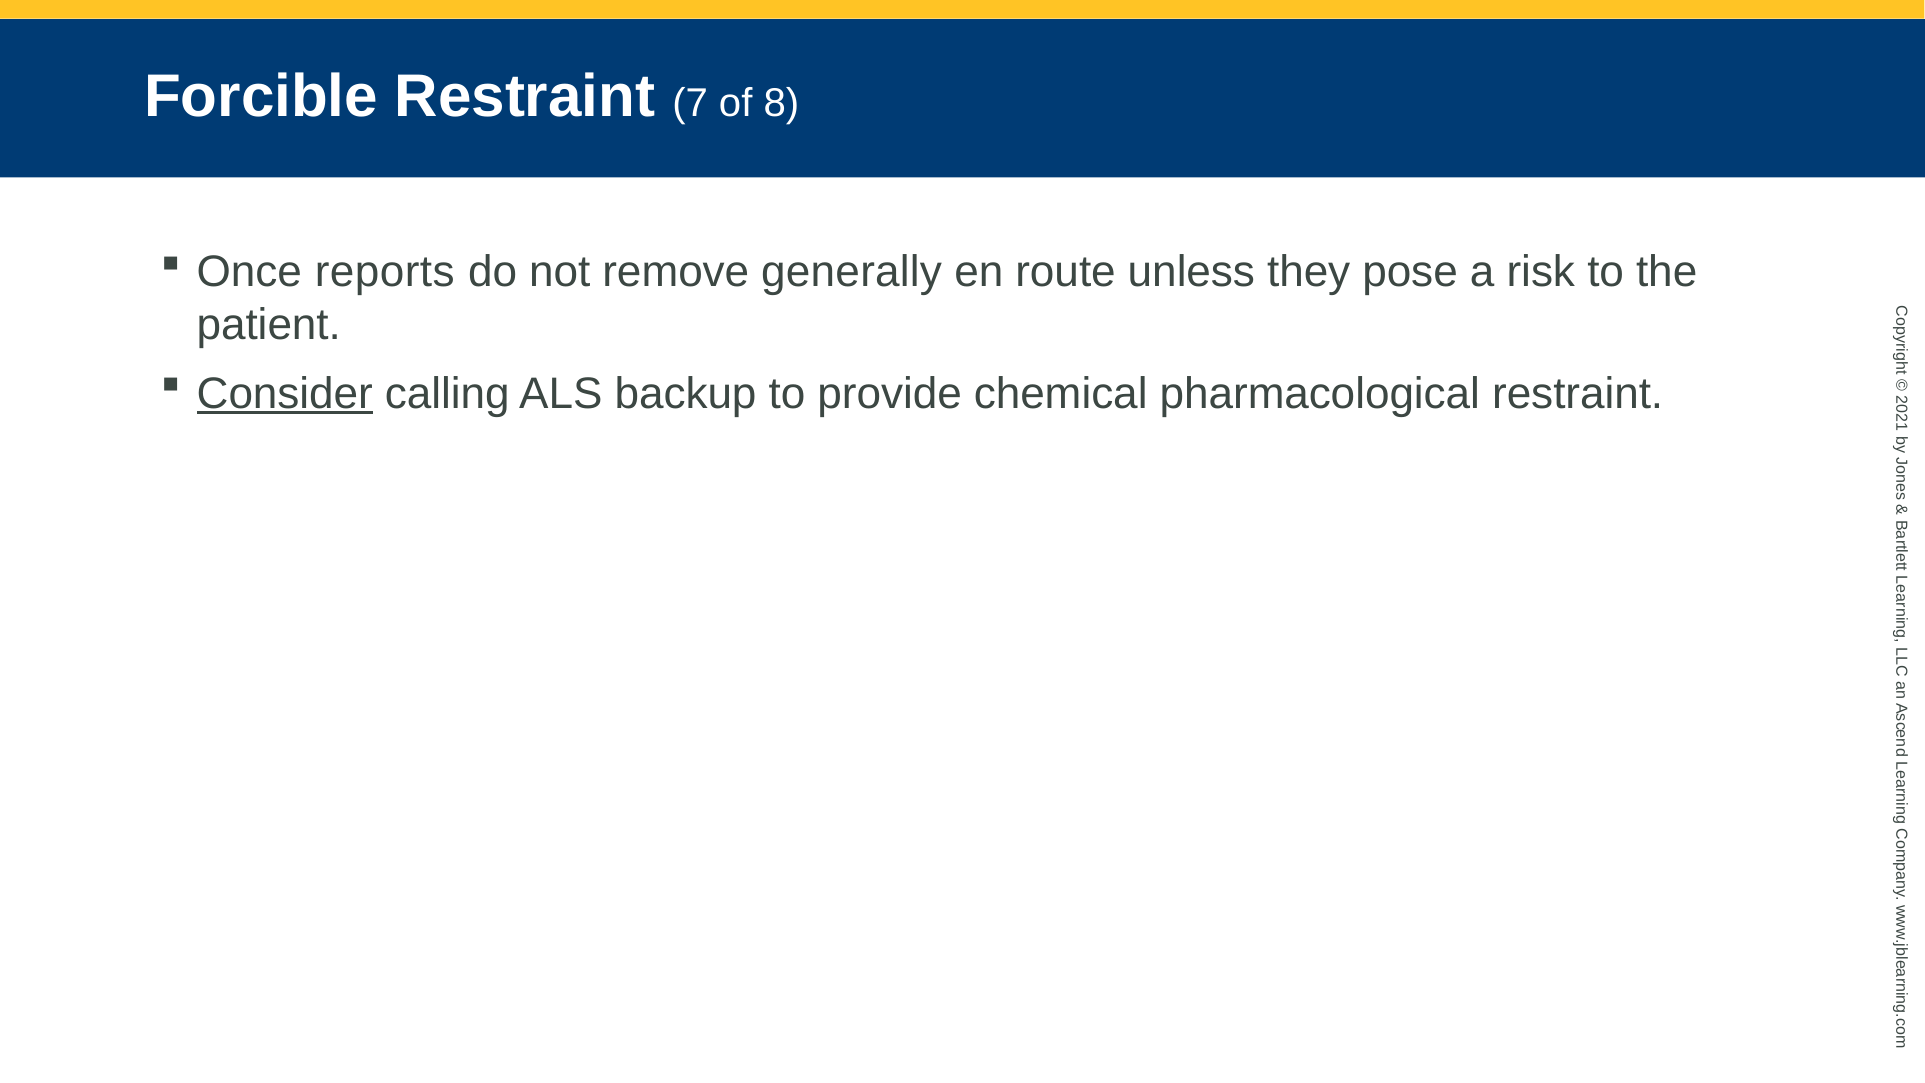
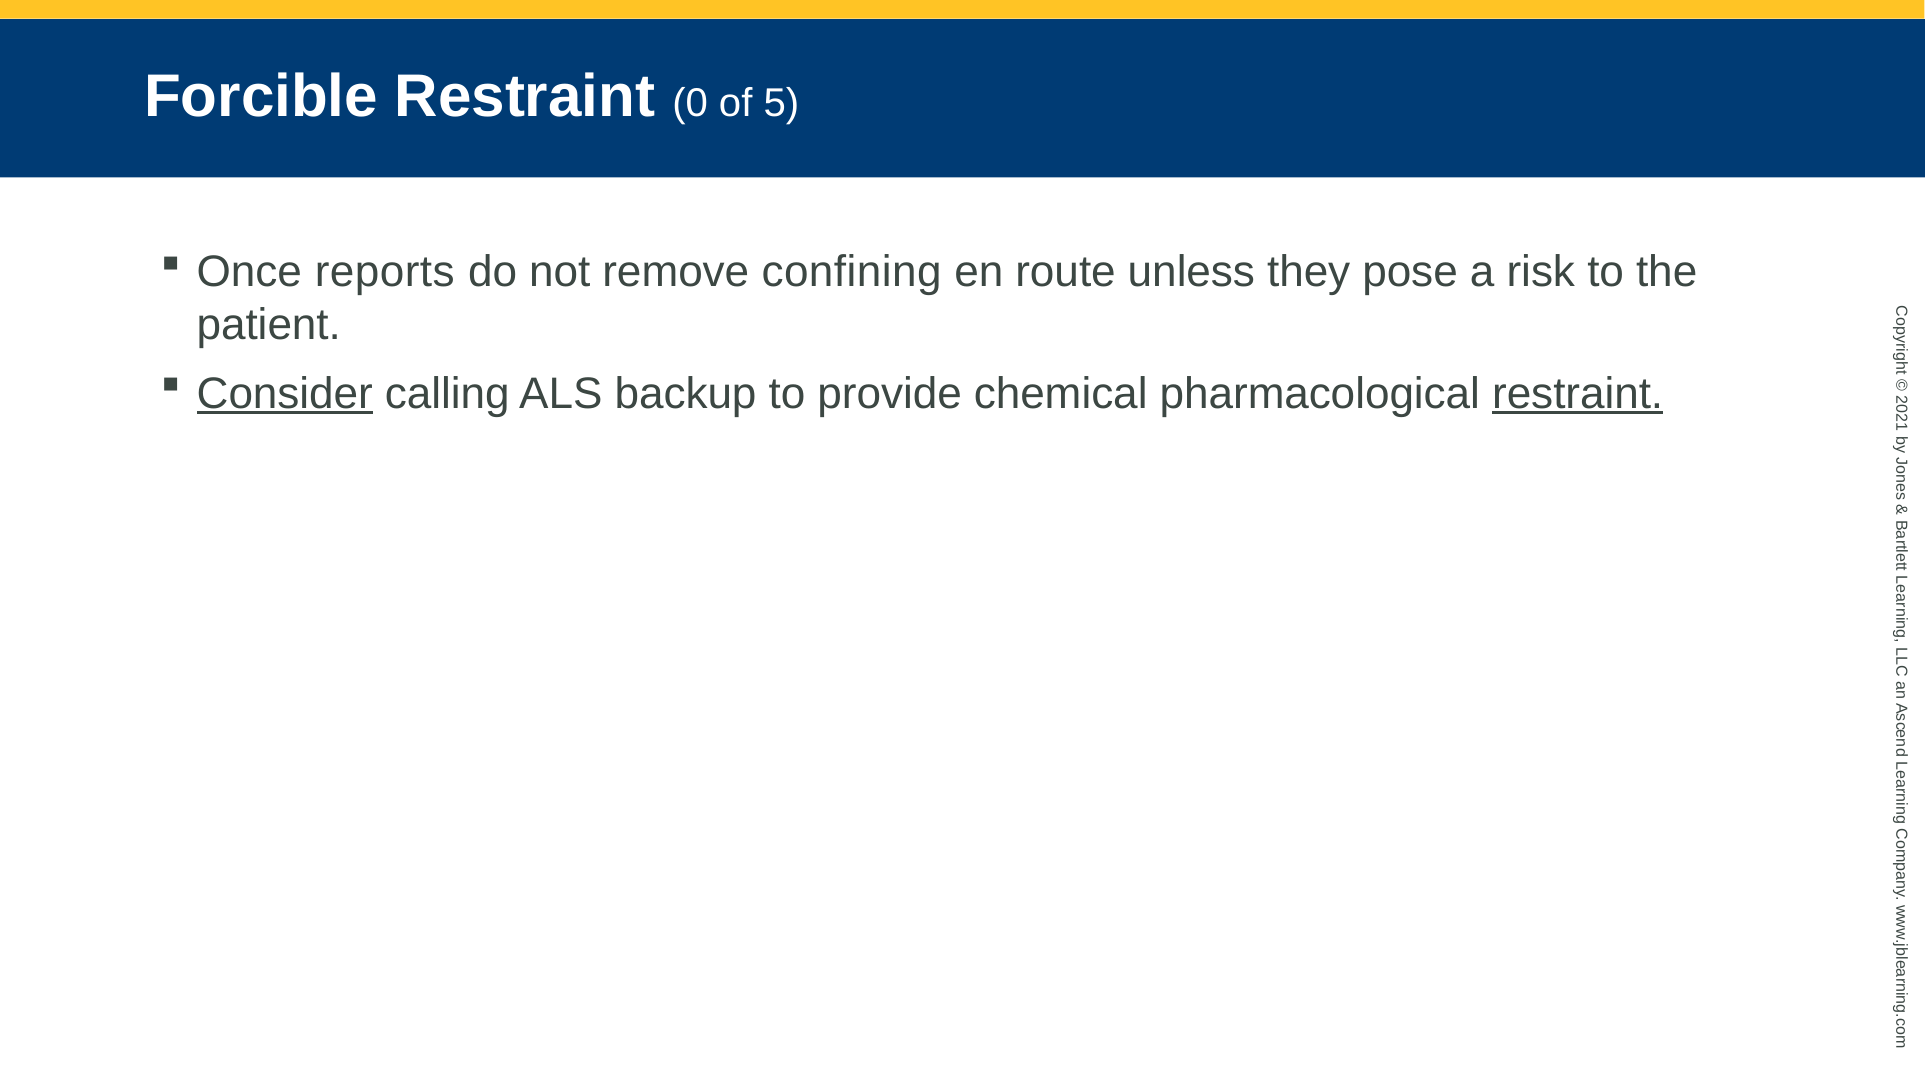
Restraint 7: 7 -> 0 (690, 103)
8: 8 -> 5 (781, 103)
generally: generally -> confining (852, 272)
restraint underline: none -> present (1578, 393)
